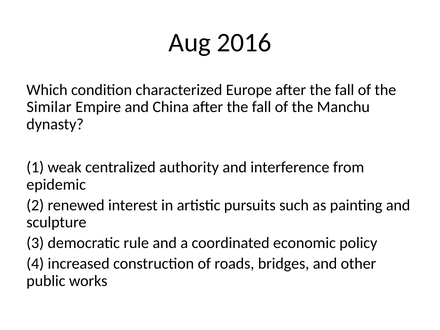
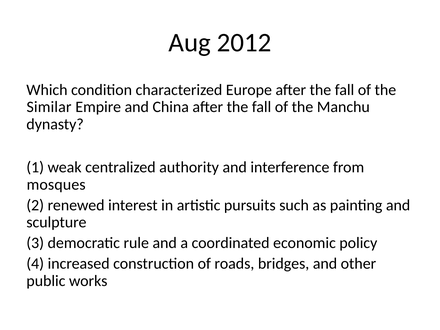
2016: 2016 -> 2012 (244, 43)
epidemic: epidemic -> mosques (56, 185)
